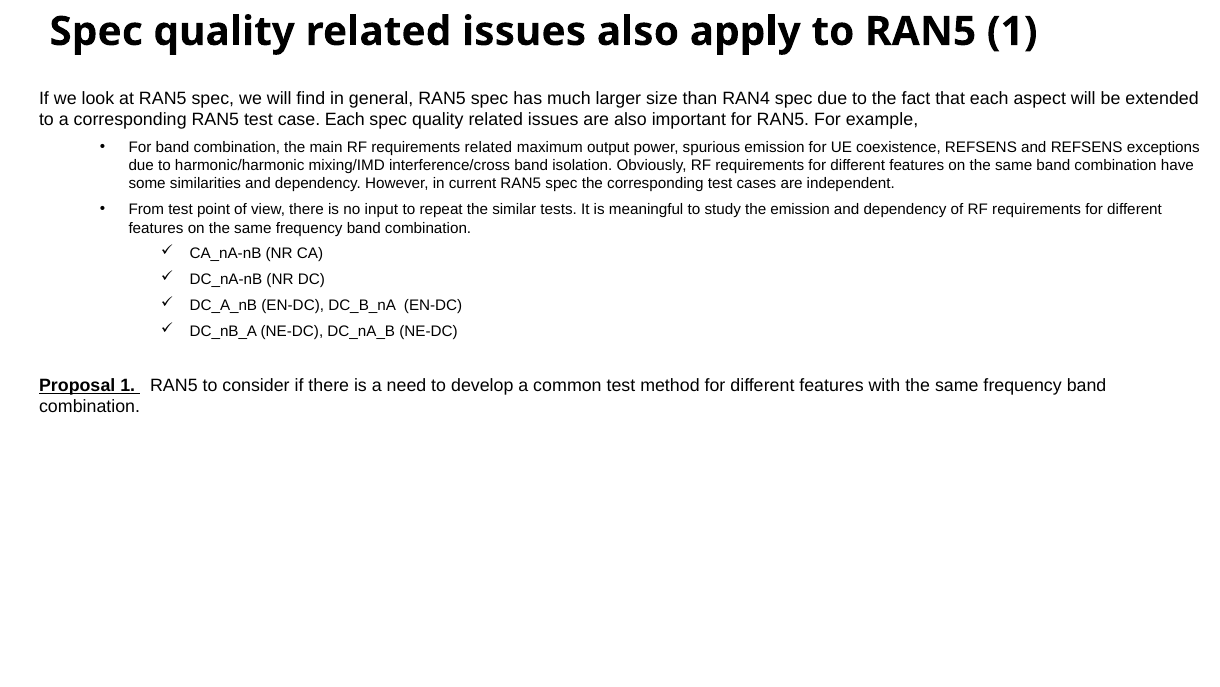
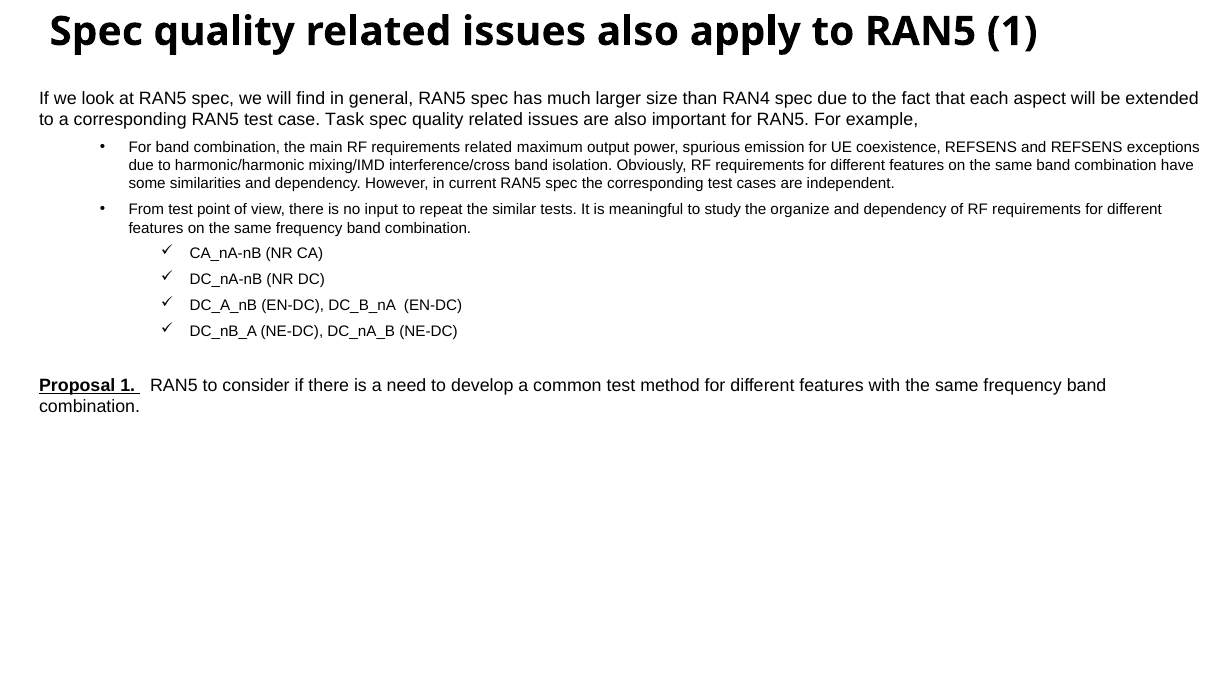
case Each: Each -> Task (345, 120)
the emission: emission -> organize (800, 210)
